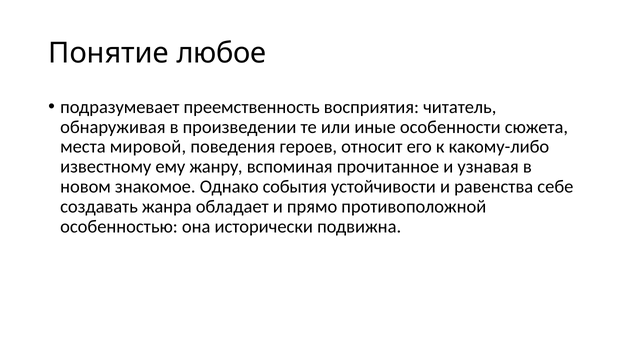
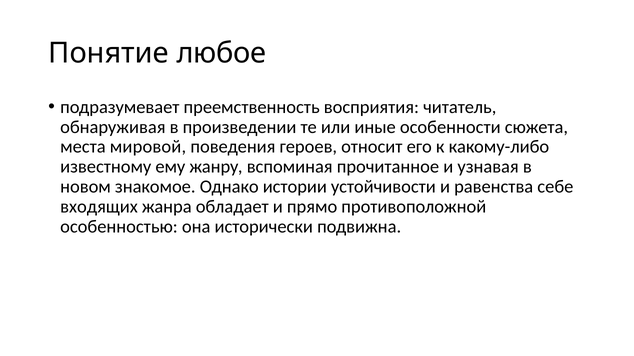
события: события -> истории (295, 187)
создавать: создавать -> входящих (99, 207)
